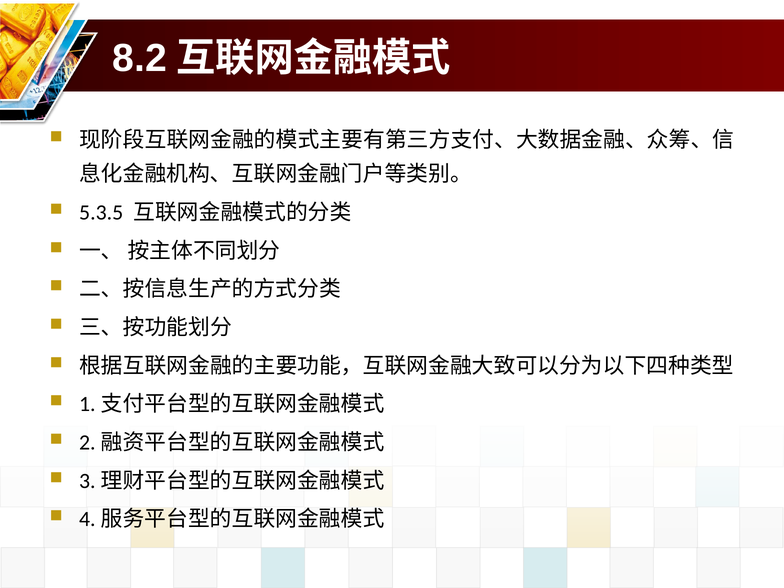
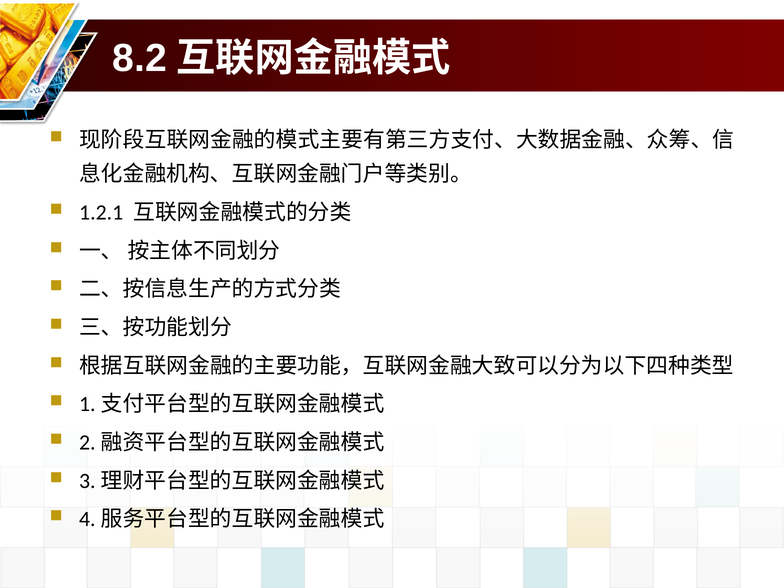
5.3.5: 5.3.5 -> 1.2.1 (101, 213)
